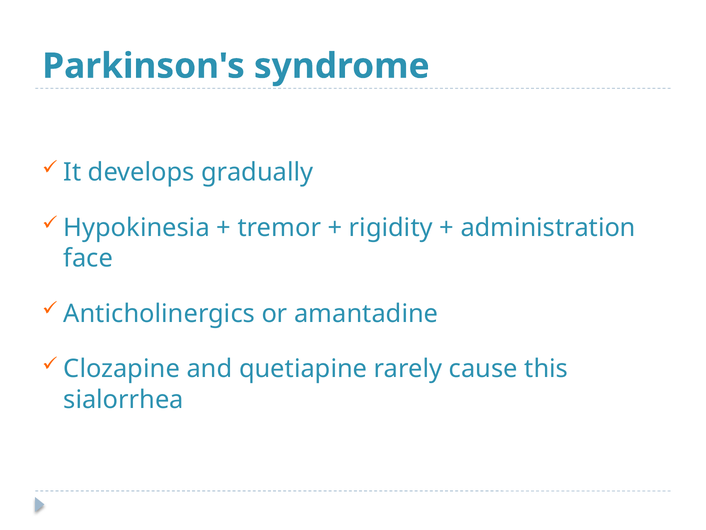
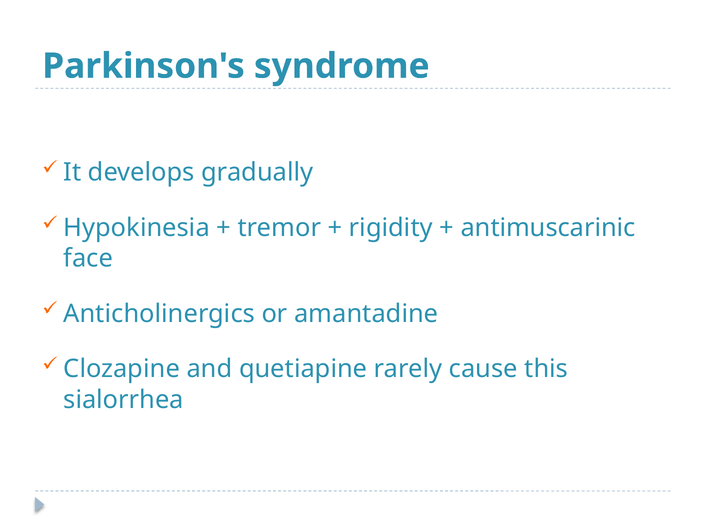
administration: administration -> antimuscarinic (548, 227)
